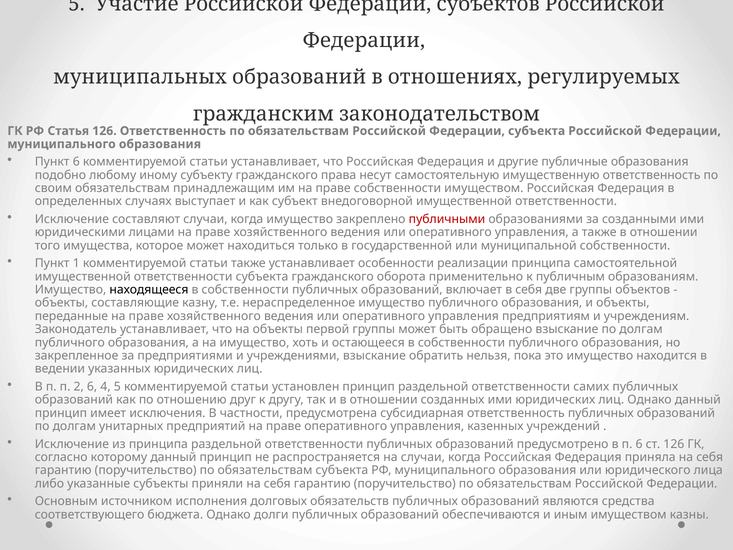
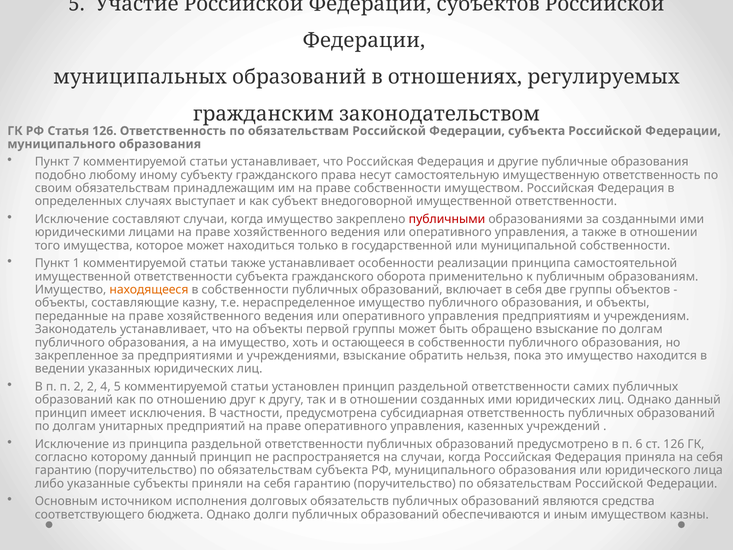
Пункт 6: 6 -> 7 (76, 162)
находящееся colour: black -> orange (149, 290)
2 6: 6 -> 2 (92, 386)
